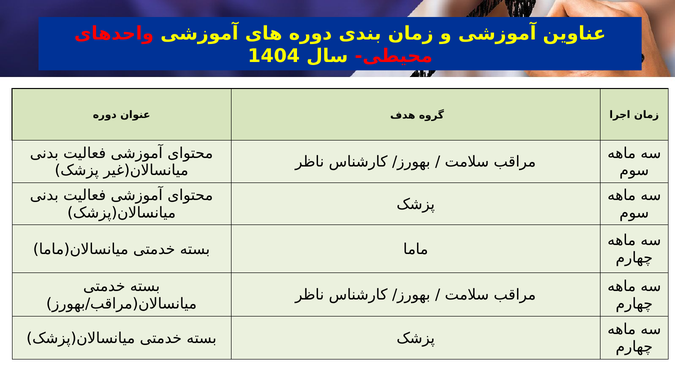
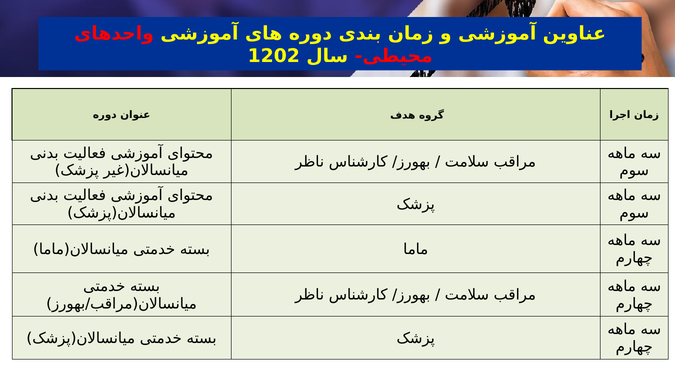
1404: 1404 -> 1202 (274, 56)
